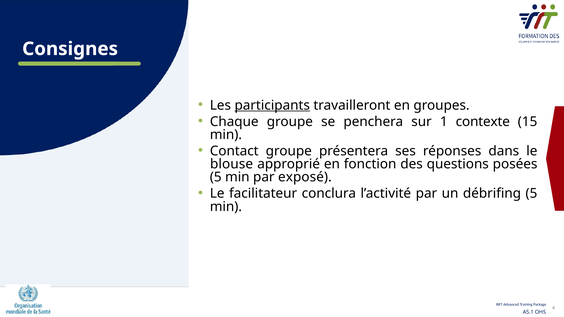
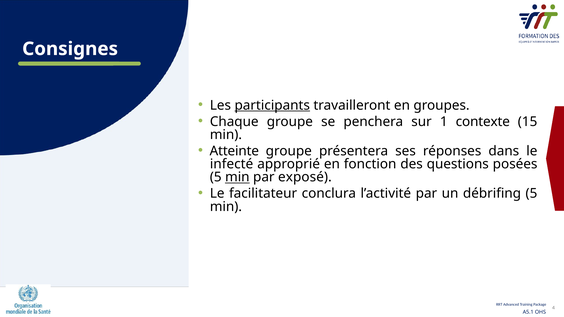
Contact: Contact -> Atteinte (234, 151)
blouse: blouse -> infecté (232, 164)
min underline: none -> present (237, 177)
